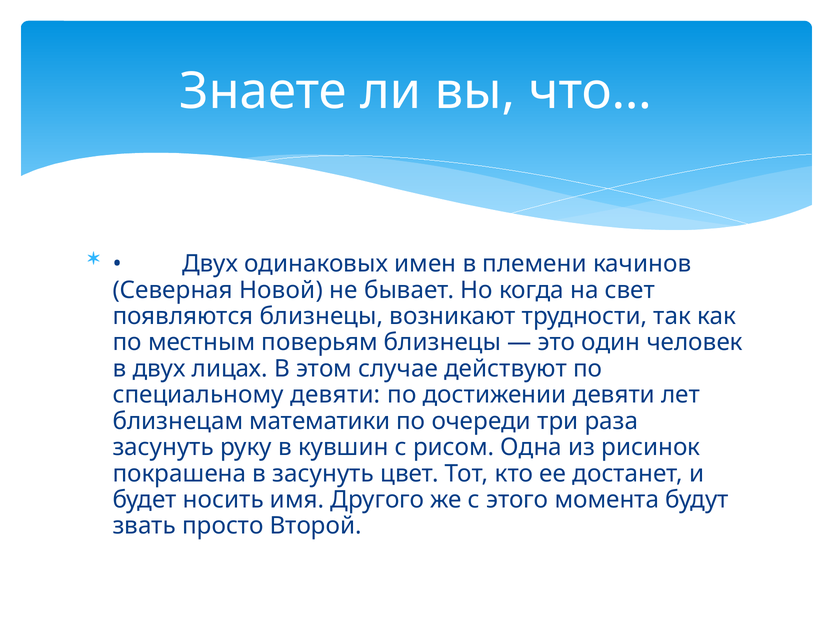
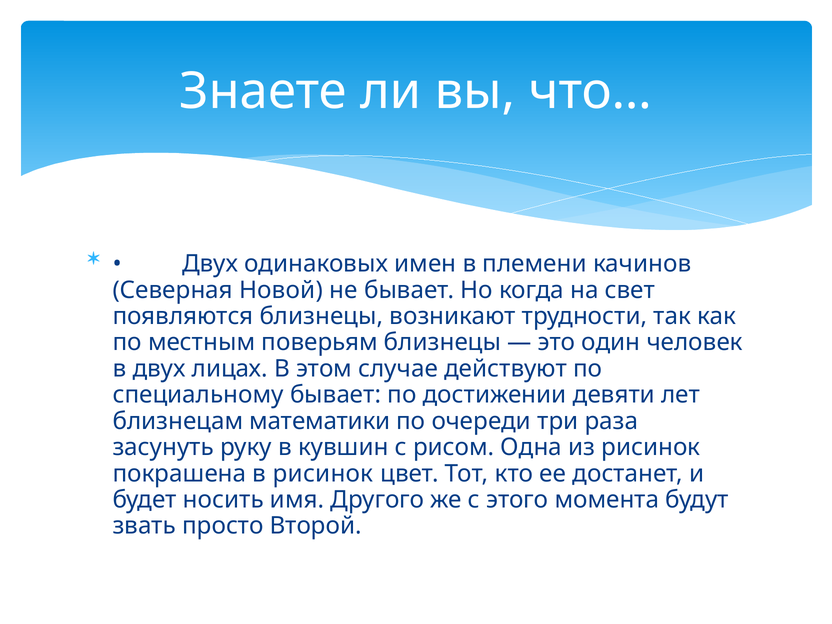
специальному девяти: девяти -> бывает (336, 395)
в засунуть: засунуть -> рисинок (323, 474)
